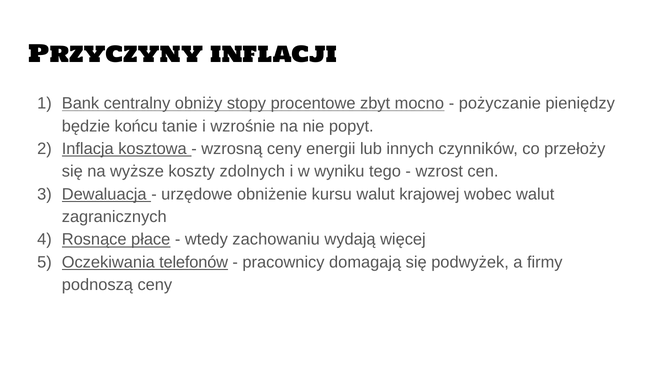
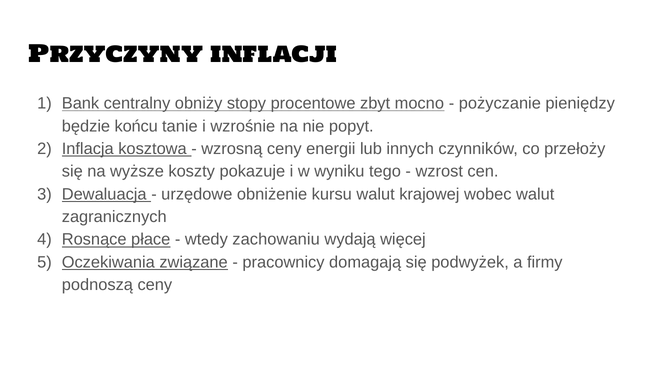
zdolnych: zdolnych -> pokazuje (252, 171)
telefonów: telefonów -> związane (194, 262)
